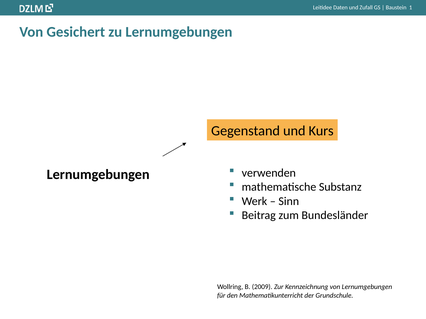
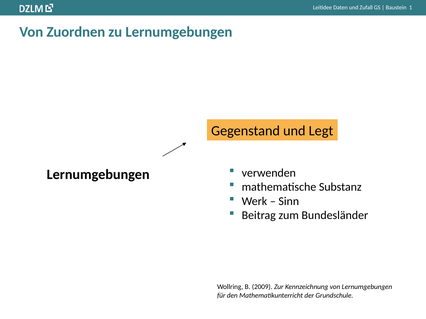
Gesichert: Gesichert -> Zuordnen (76, 32)
Kurs: Kurs -> Legt (321, 131)
